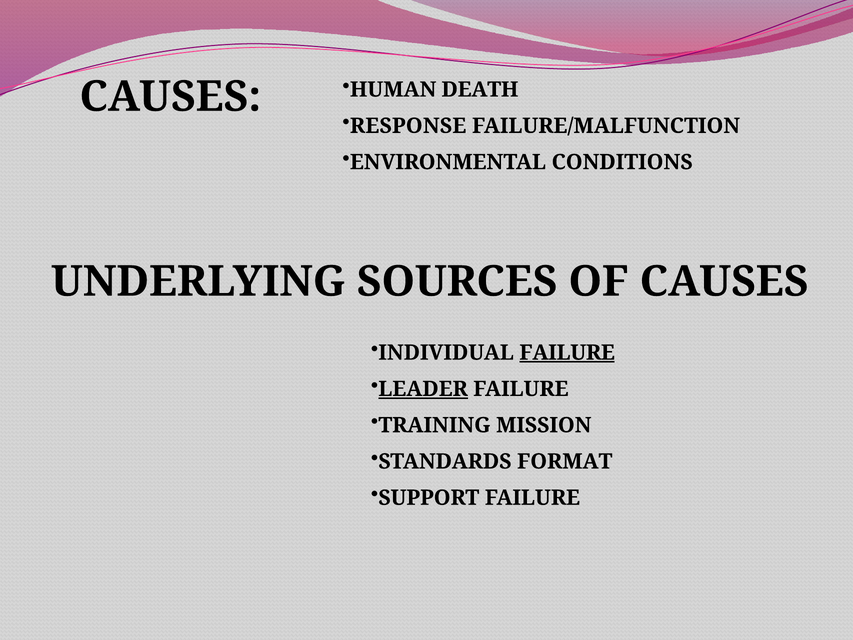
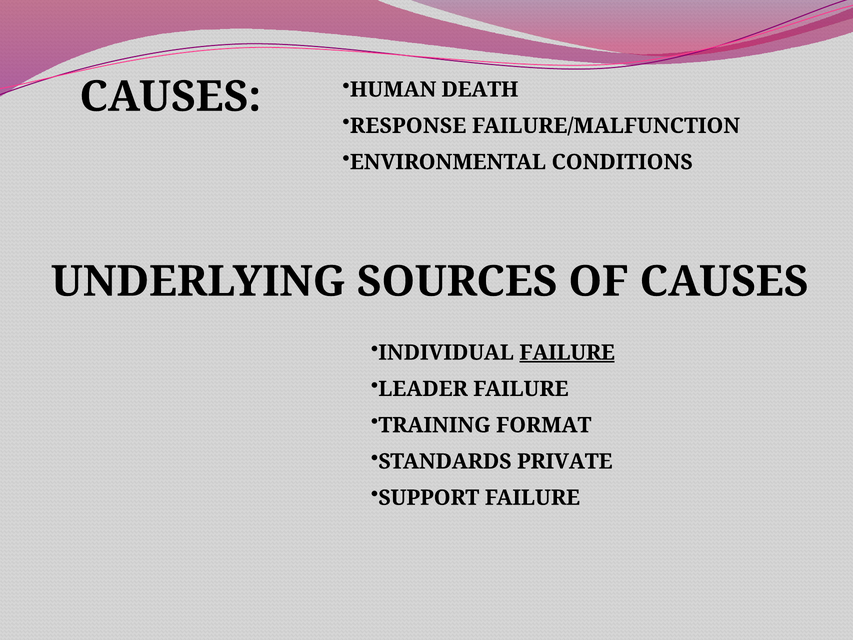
LEADER underline: present -> none (423, 389)
MISSION: MISSION -> FORMAT (544, 425)
FORMAT: FORMAT -> PRIVATE (565, 461)
